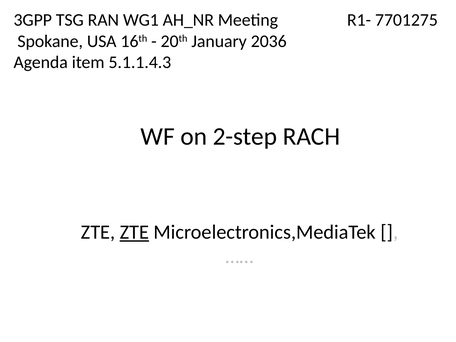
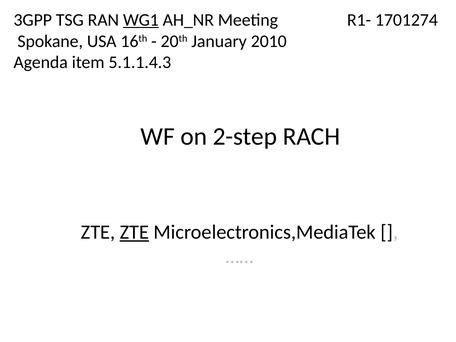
WG1 underline: none -> present (141, 20)
7701275: 7701275 -> 1701274 (406, 20)
2036: 2036 -> 2010 (269, 41)
